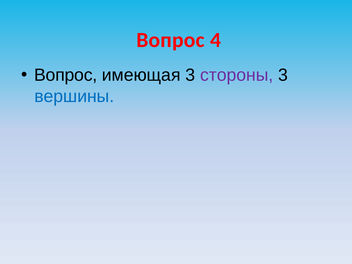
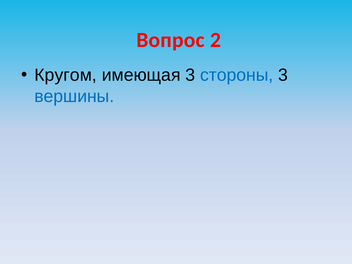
4: 4 -> 2 (215, 40)
Вопрос: Вопрос -> Кругом (66, 75)
стороны colour: purple -> blue (237, 75)
